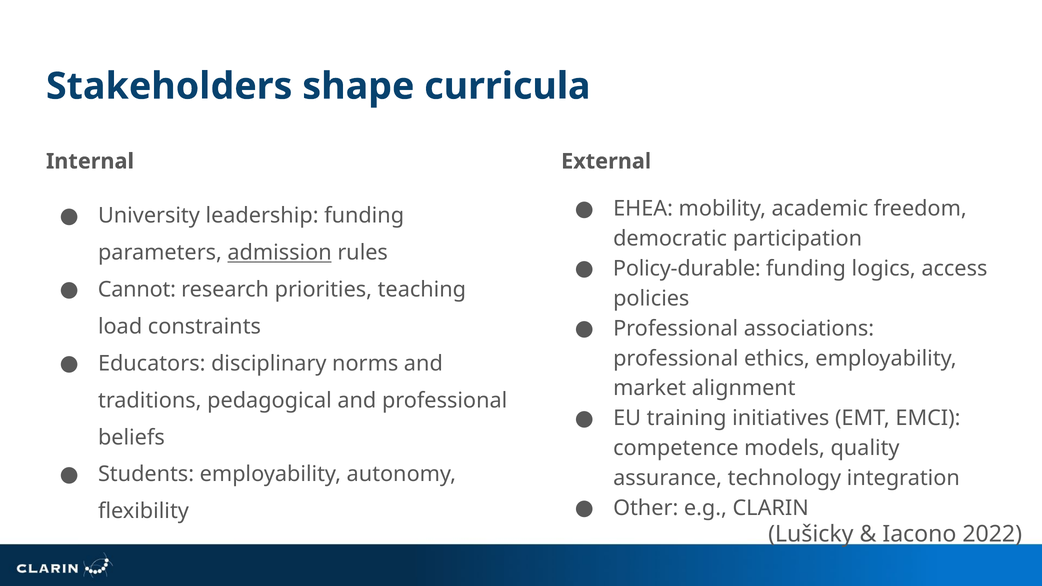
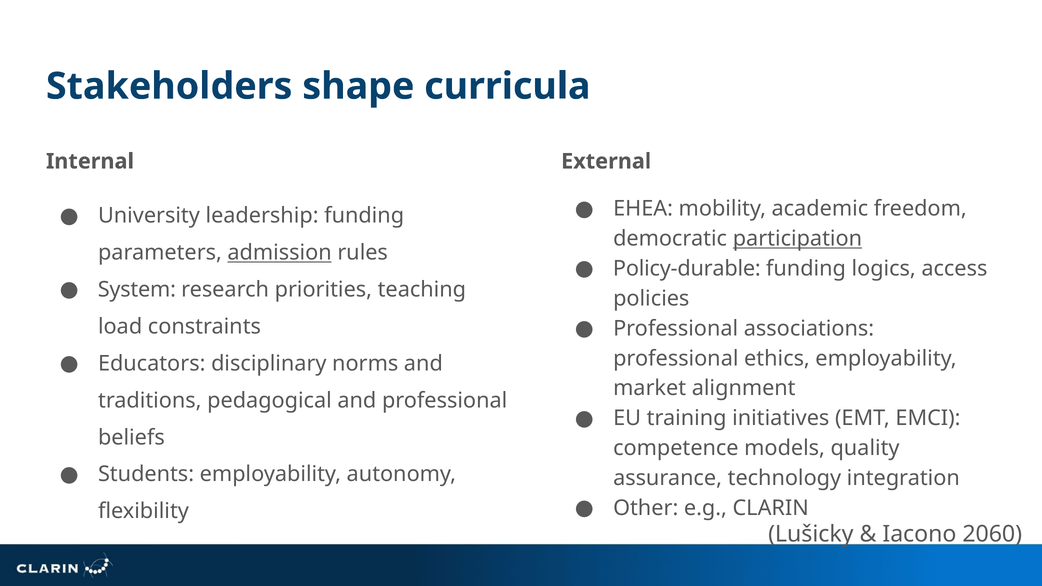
participation underline: none -> present (797, 239)
Cannot: Cannot -> System (137, 290)
2022: 2022 -> 2060 (992, 534)
